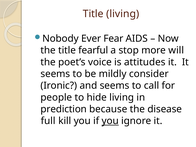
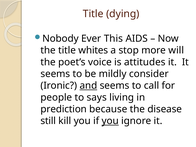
Title living: living -> dying (123, 14)
Fear: Fear -> This (113, 39)
fearful: fearful -> whites (93, 50)
and underline: none -> present (88, 86)
hide: hide -> says (97, 97)
full: full -> still (48, 121)
